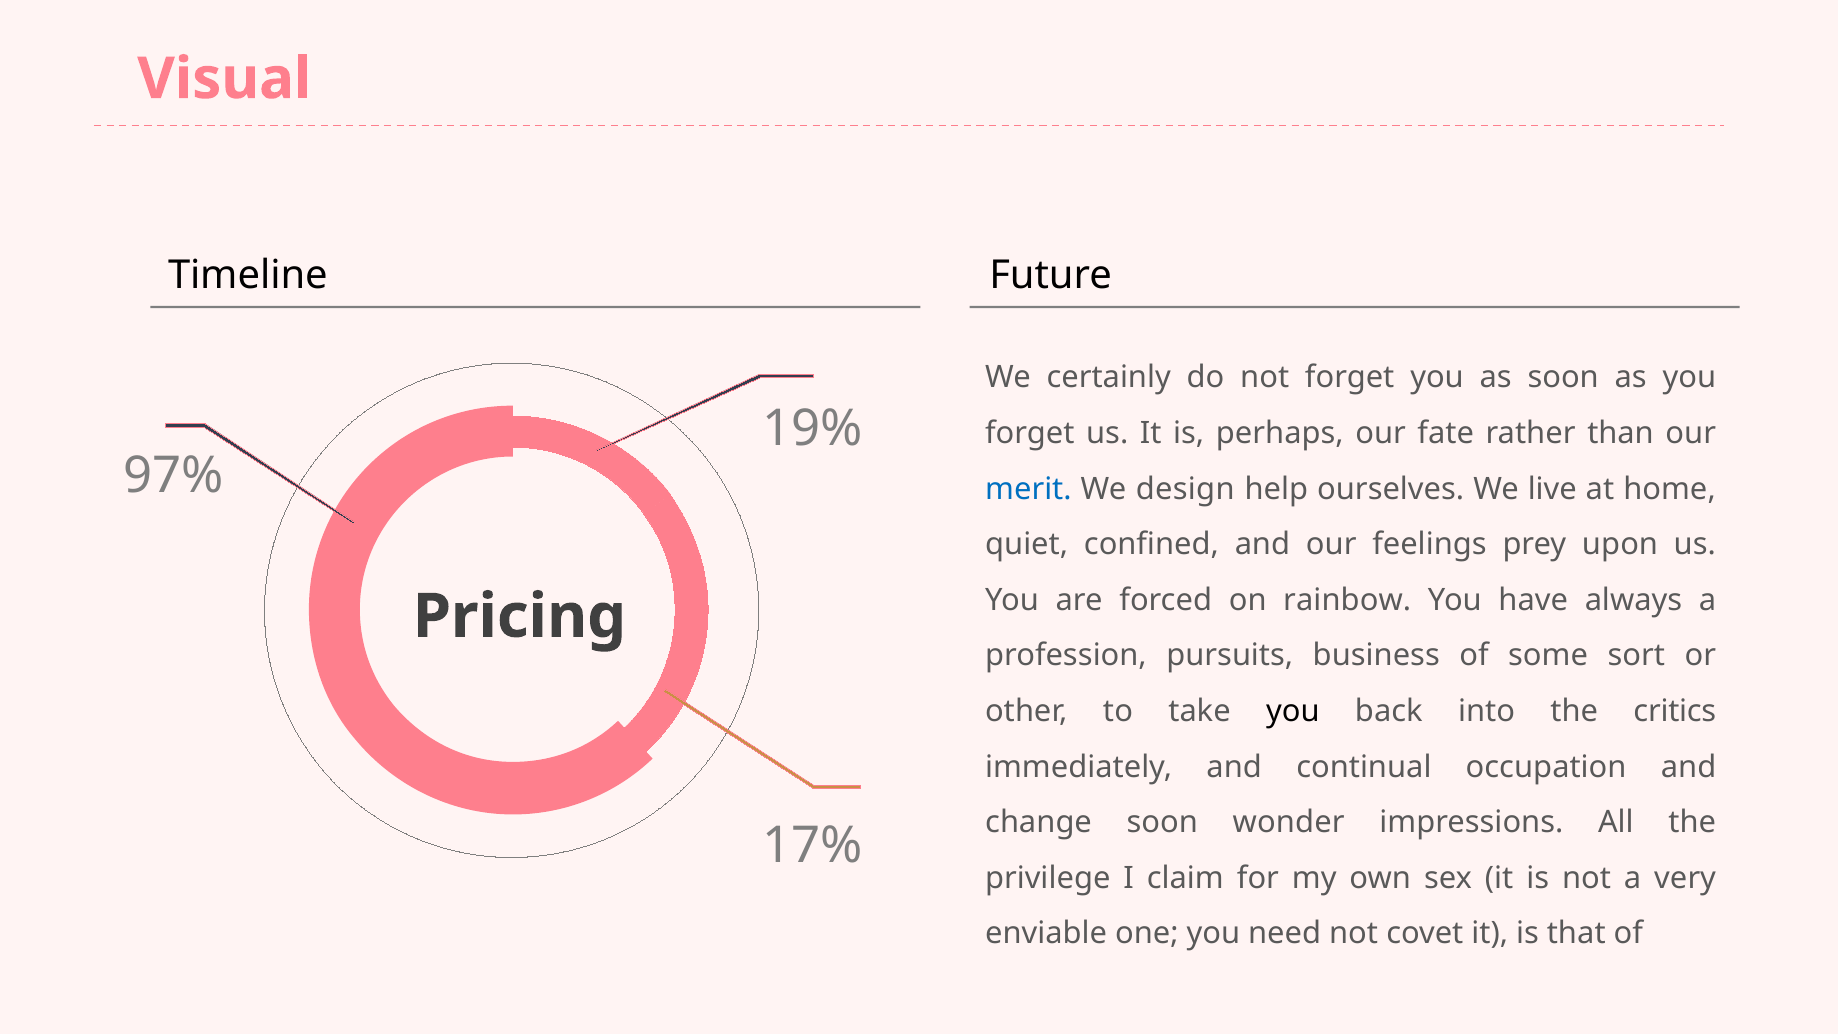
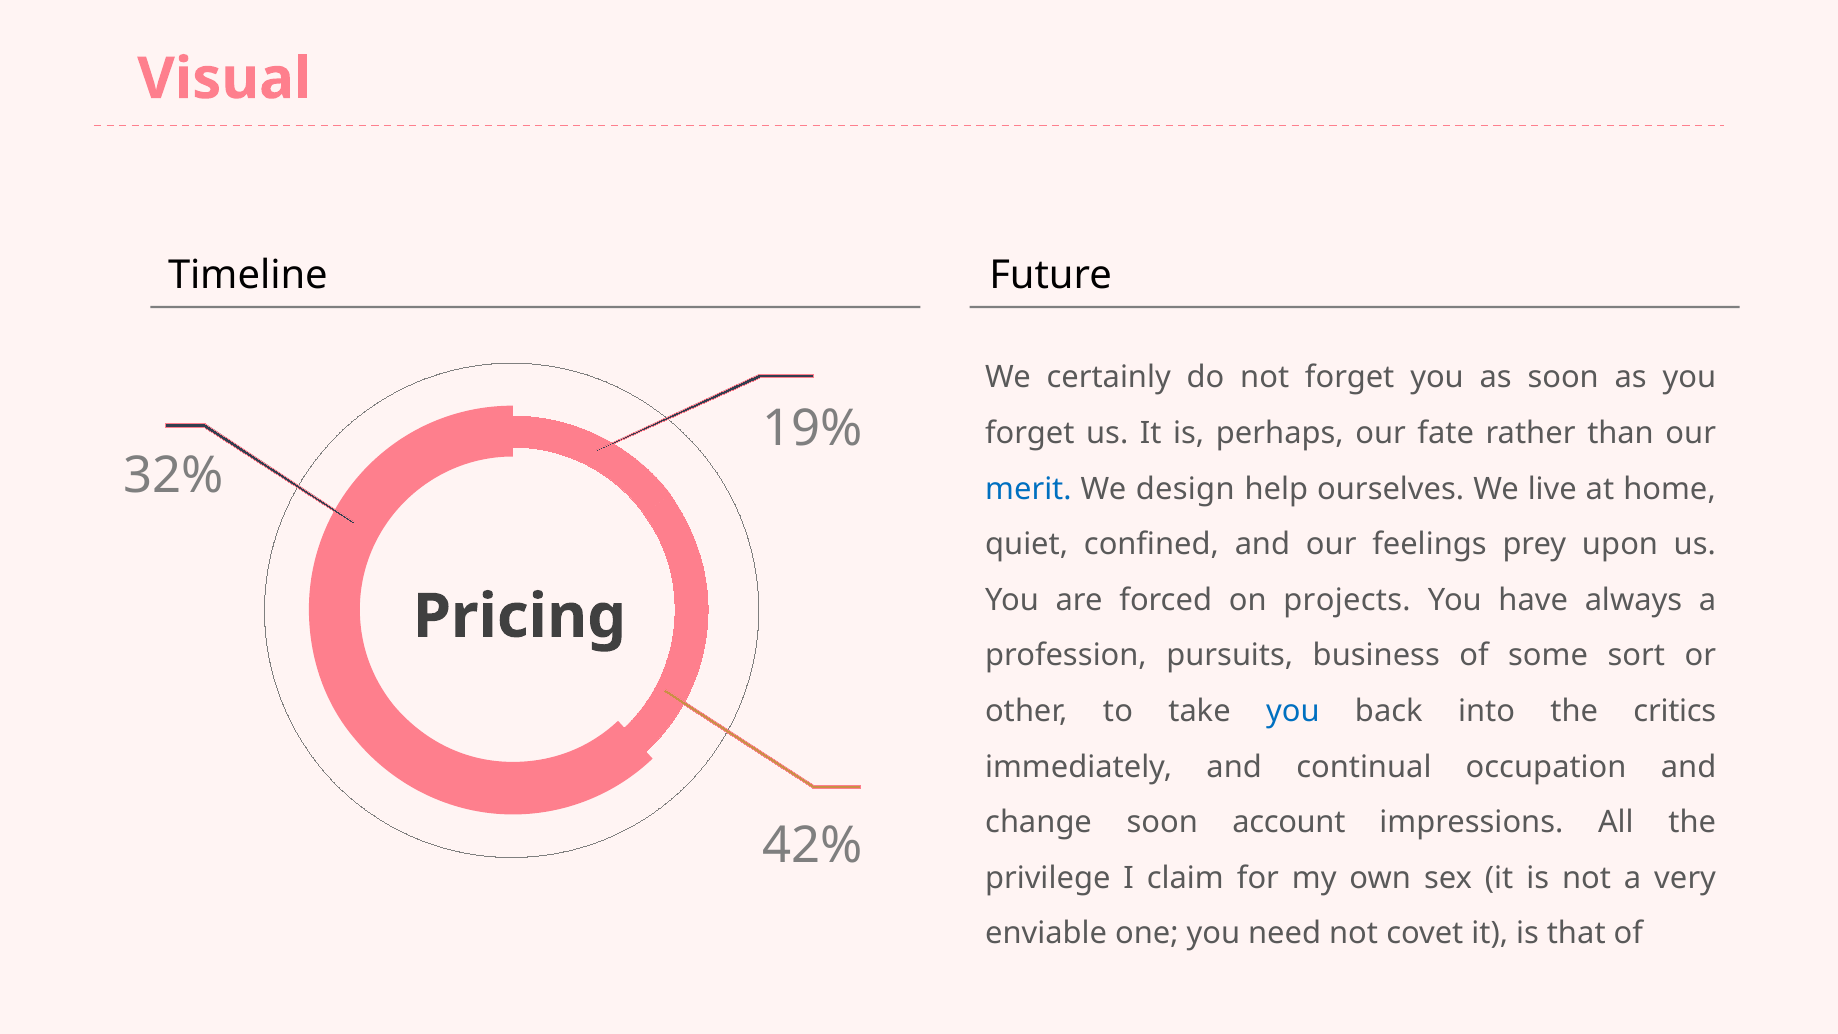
97%: 97% -> 32% (173, 476)
rainbow: rainbow -> projects (1347, 600)
you colour: black -> blue (1293, 711)
wonder: wonder -> account (1289, 822)
17%: 17% -> 42% (813, 845)
